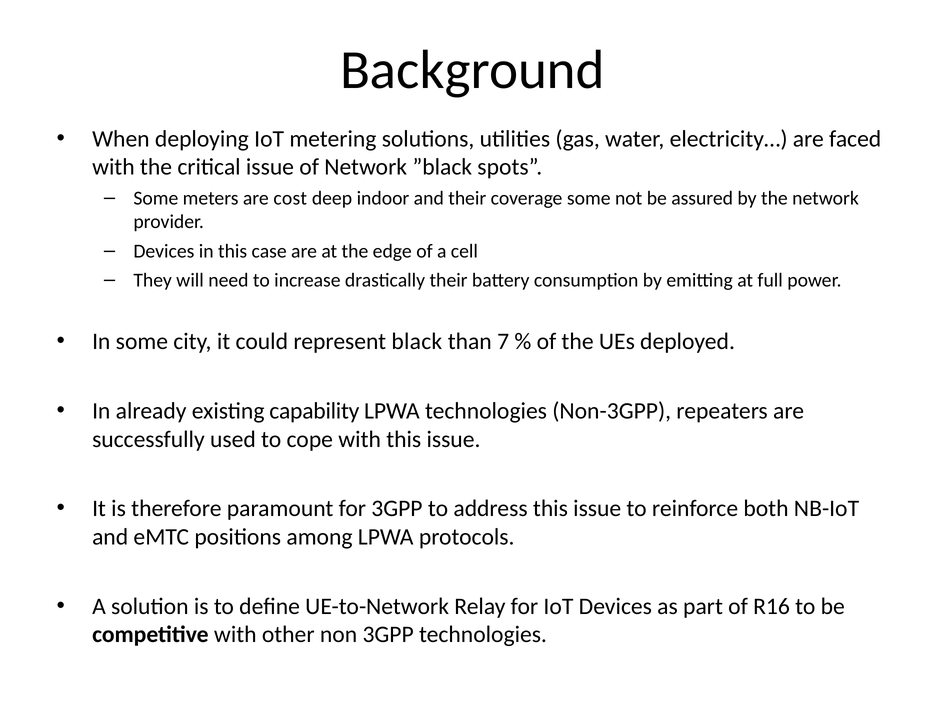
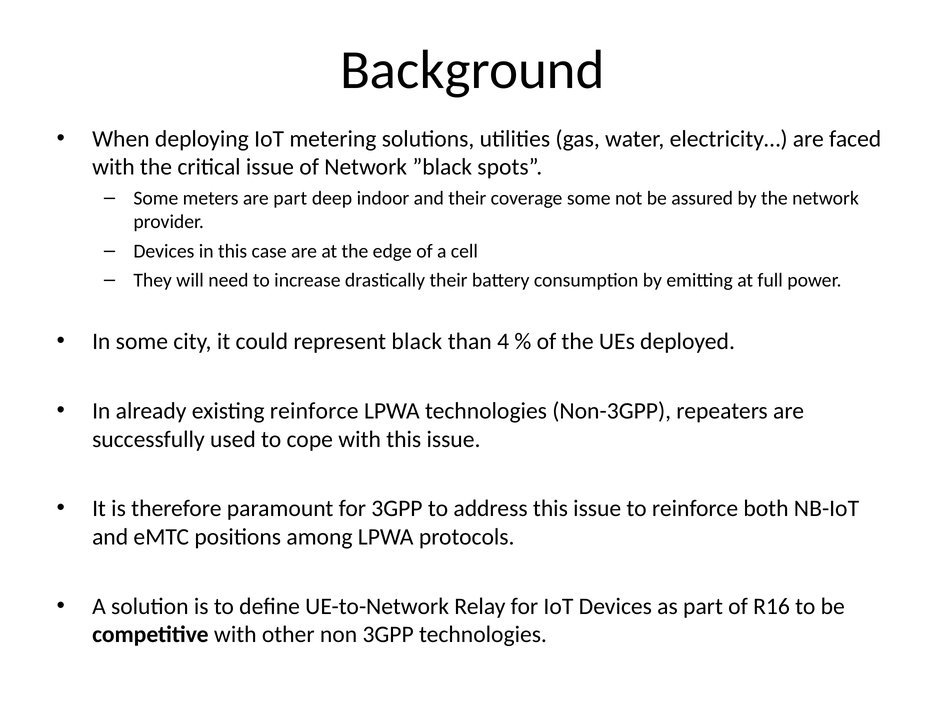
are cost: cost -> part (290, 198)
7: 7 -> 4 (503, 342)
existing capability: capability -> reinforce (314, 411)
